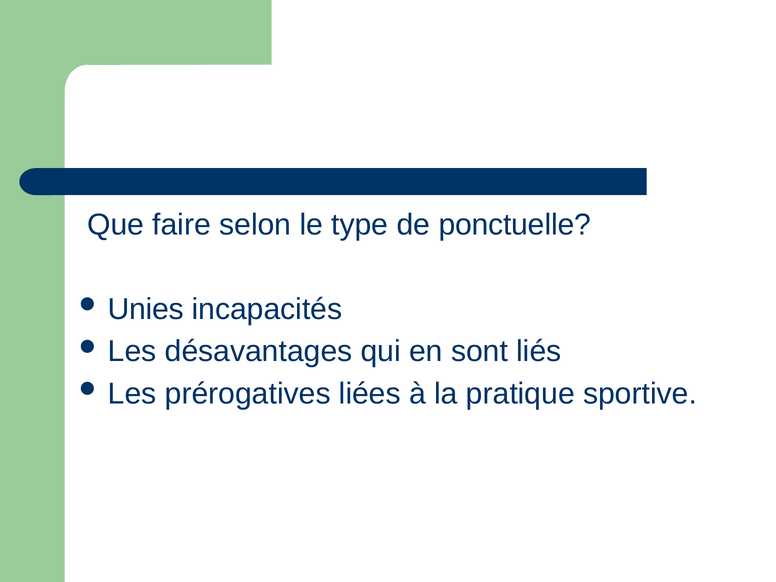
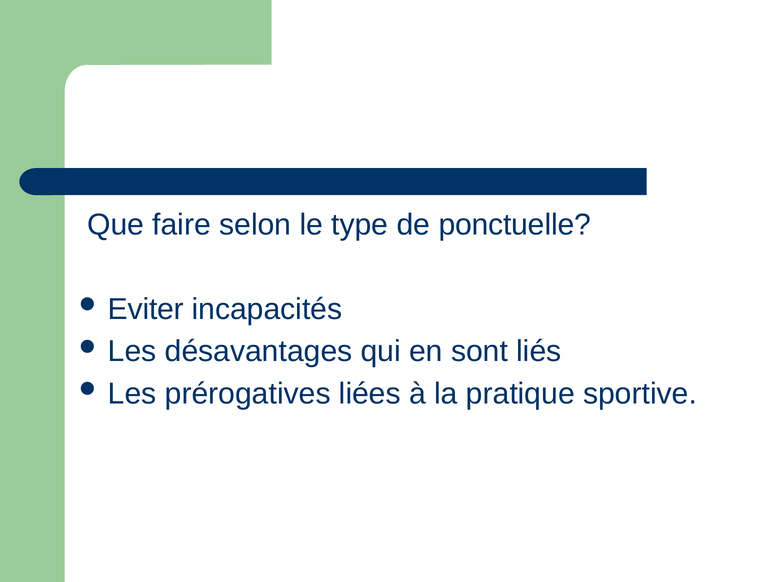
Unies: Unies -> Eviter (146, 309)
